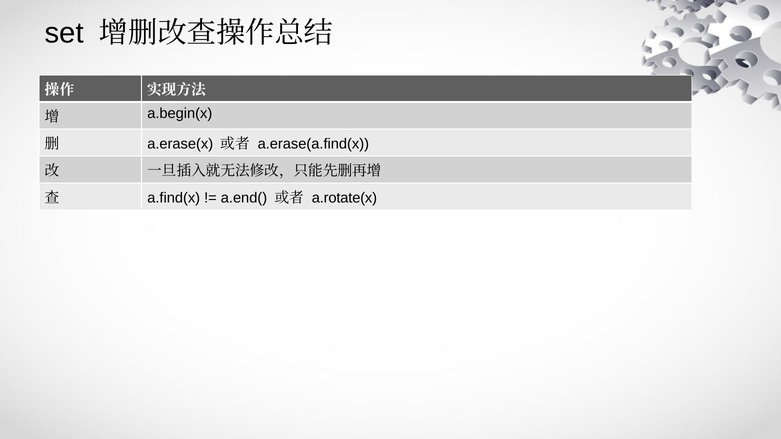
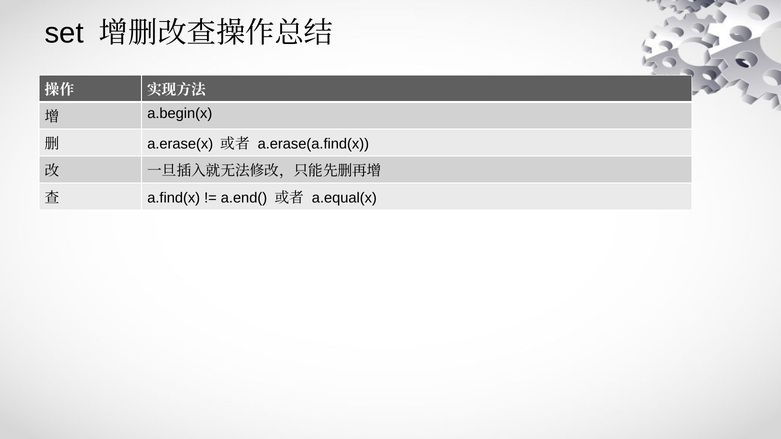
a.rotate(x: a.rotate(x -> a.equal(x (344, 198)
